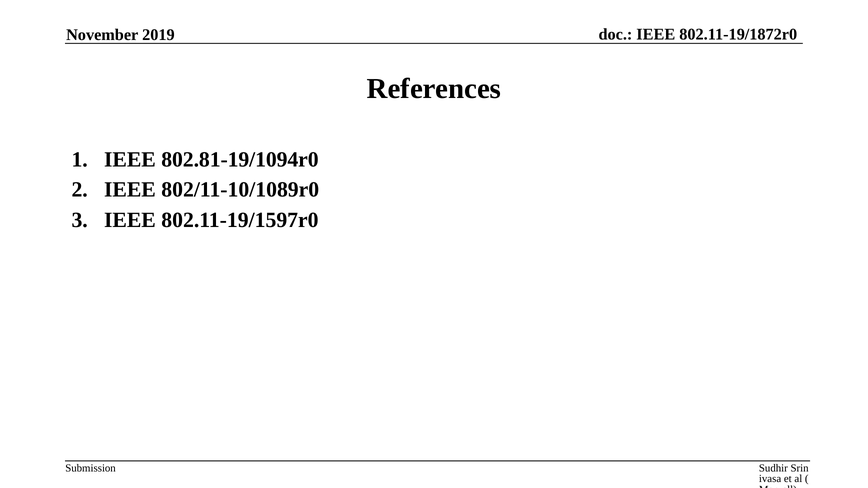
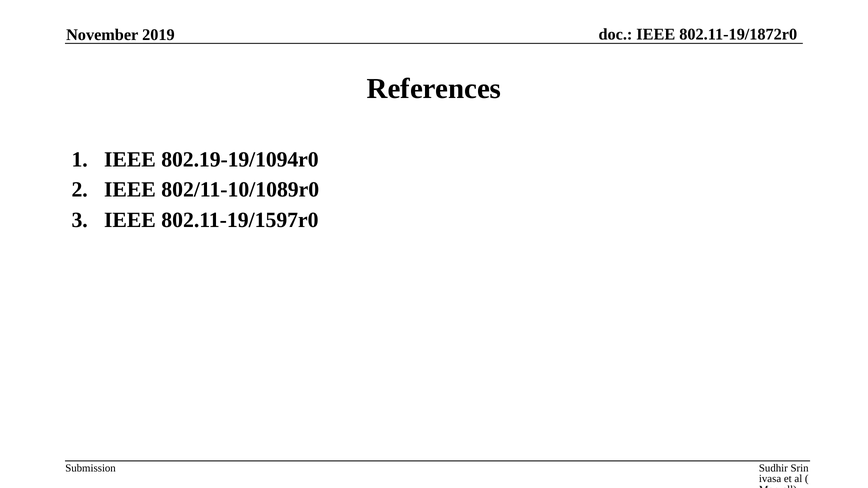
802.81-19/1094r0: 802.81-19/1094r0 -> 802.19-19/1094r0 (240, 159)
